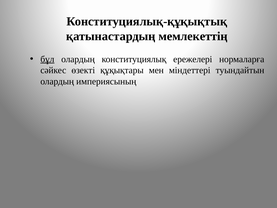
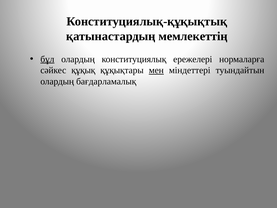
өзекті: өзекті -> құқық (83, 70)
мен underline: none -> present (156, 70)
империясының: империясының -> бағдарламалық (106, 81)
